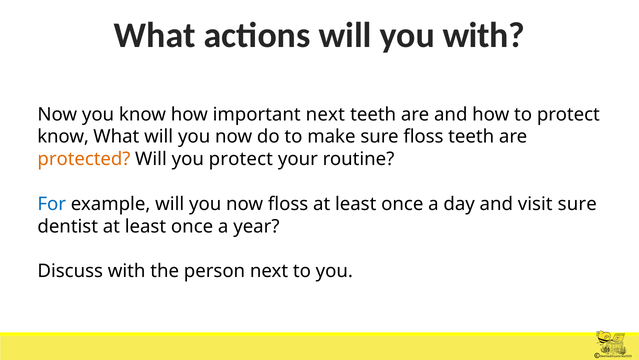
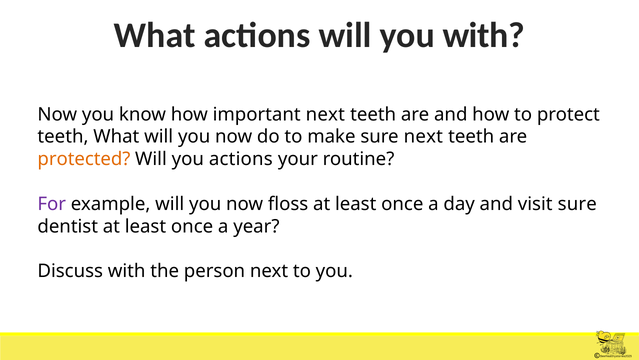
know: know -> teeth (63, 137)
sure floss: floss -> next (423, 137)
you protect: protect -> actions (241, 159)
For colour: blue -> purple (52, 204)
